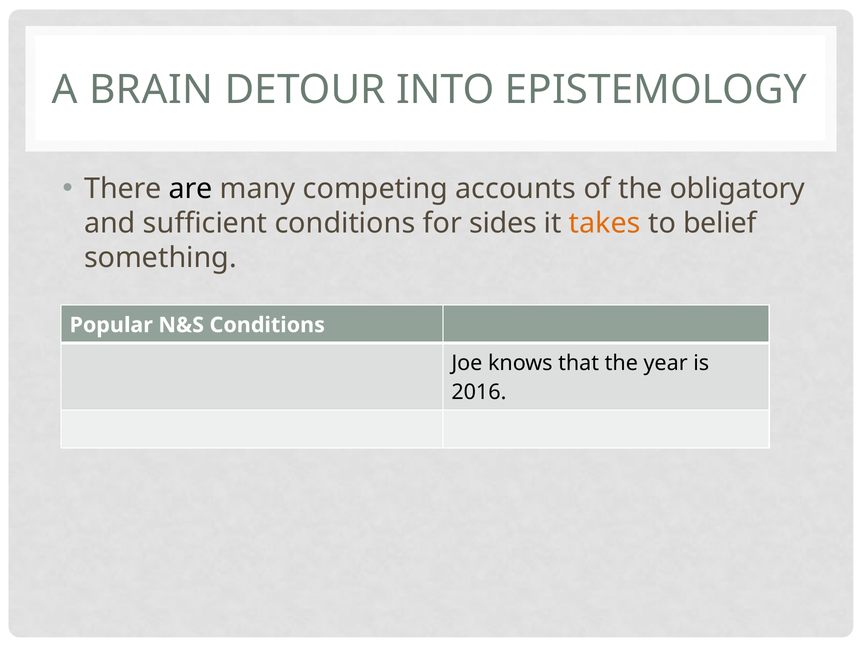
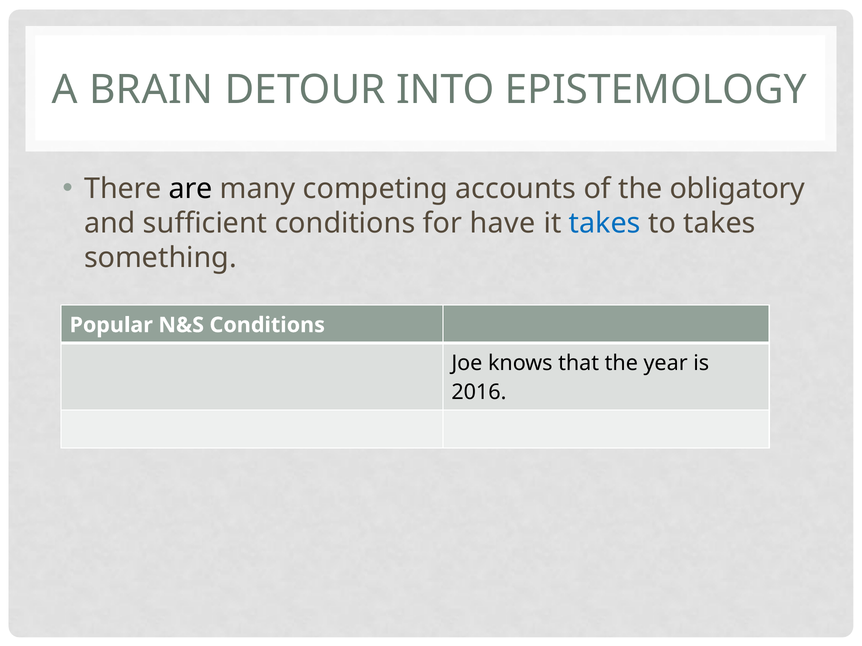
sides: sides -> have (503, 223)
takes colour: orange -> blue (605, 223)
to belief: belief -> takes (720, 223)
